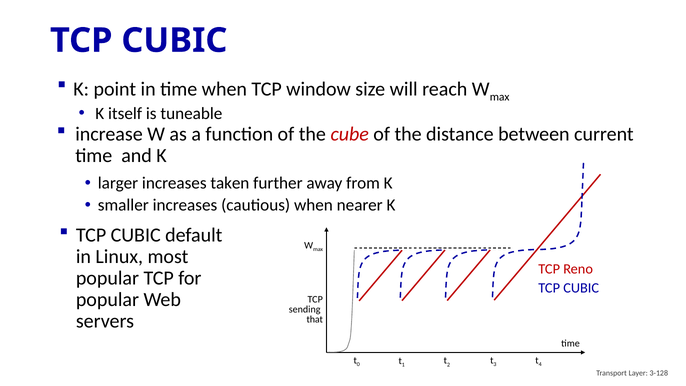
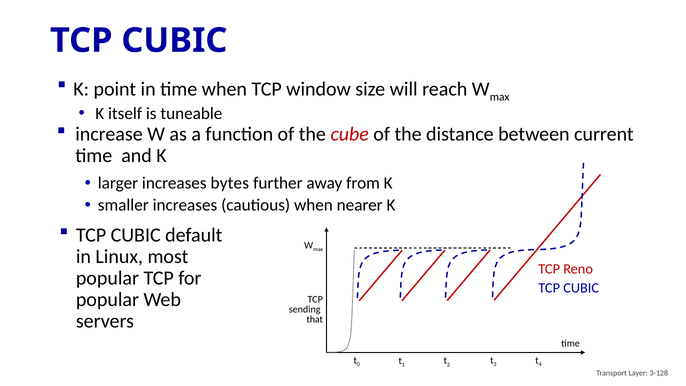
taken: taken -> bytes (230, 183)
